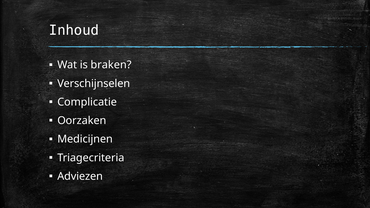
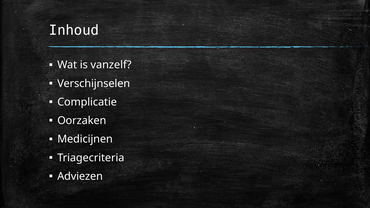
braken: braken -> vanzelf (111, 65)
